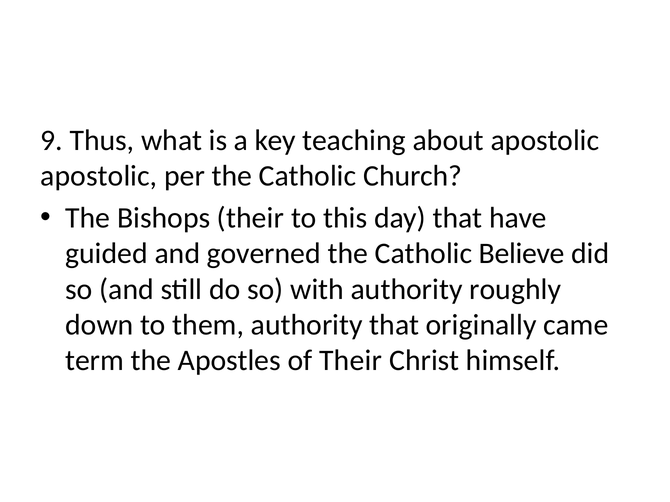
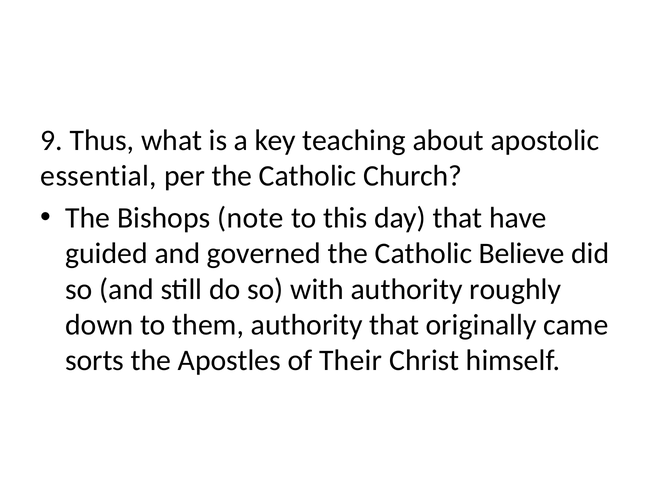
apostolic: apostolic -> essential (99, 176)
Bishops their: their -> note (250, 218)
term: term -> sorts (95, 361)
